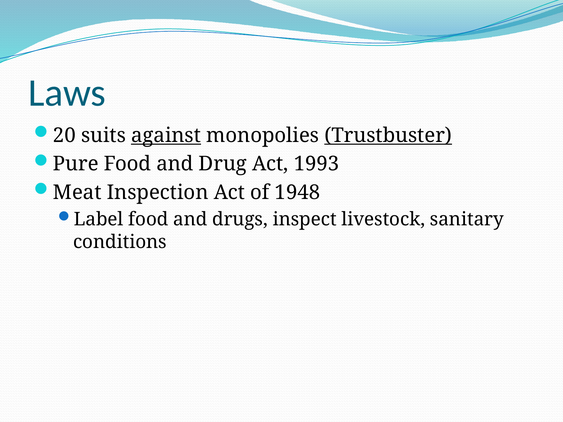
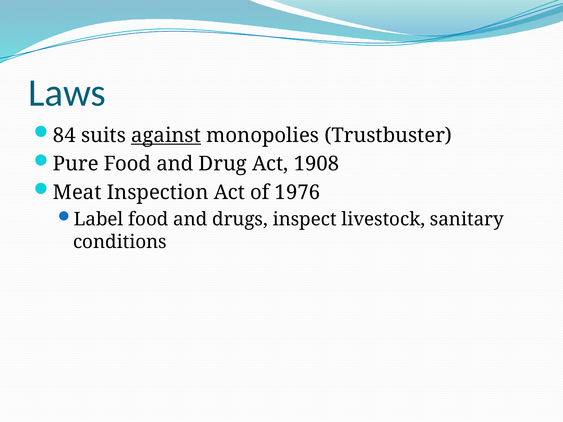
20: 20 -> 84 (64, 136)
Trustbuster underline: present -> none (388, 136)
1993: 1993 -> 1908 (316, 164)
1948: 1948 -> 1976 (297, 192)
